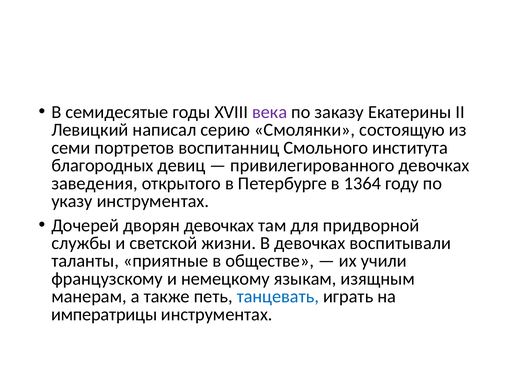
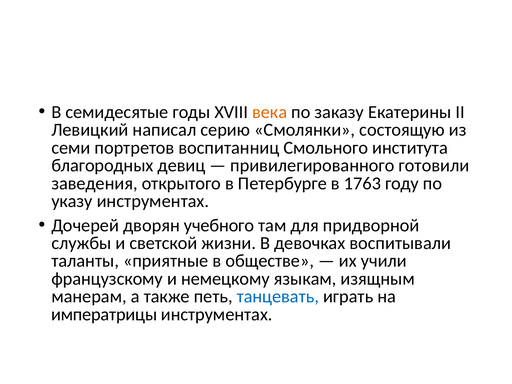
века colour: purple -> orange (270, 112)
привилегированного девочках: девочках -> готовили (434, 166)
1364: 1364 -> 1763 (362, 183)
дворян девочках: девочках -> учебного (219, 225)
